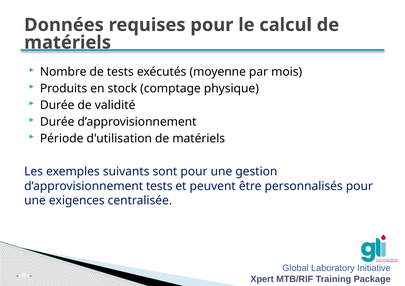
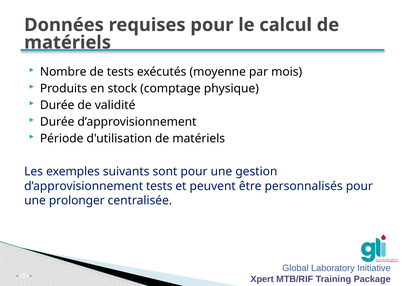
exigences: exigences -> prolonger (77, 200)
